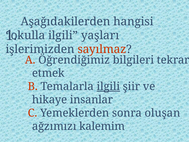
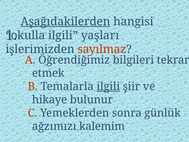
Aşağıdakilerden underline: none -> present (65, 21)
insanlar: insanlar -> bulunur (91, 100)
oluşan: oluşan -> günlük (163, 113)
